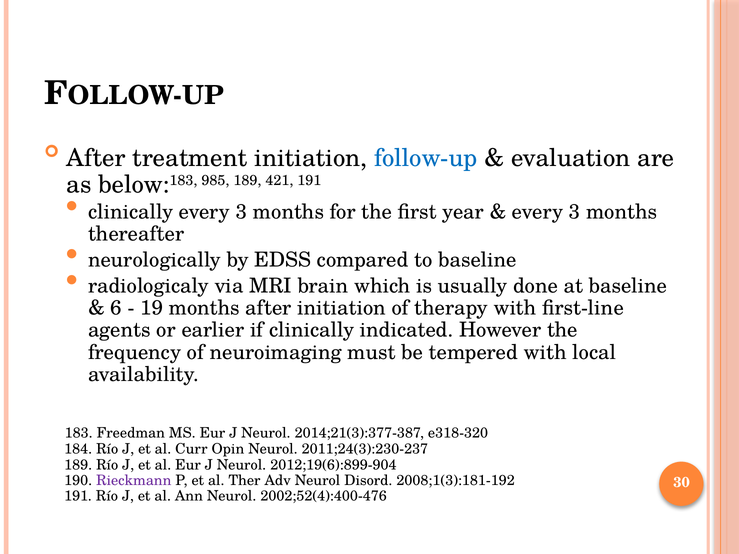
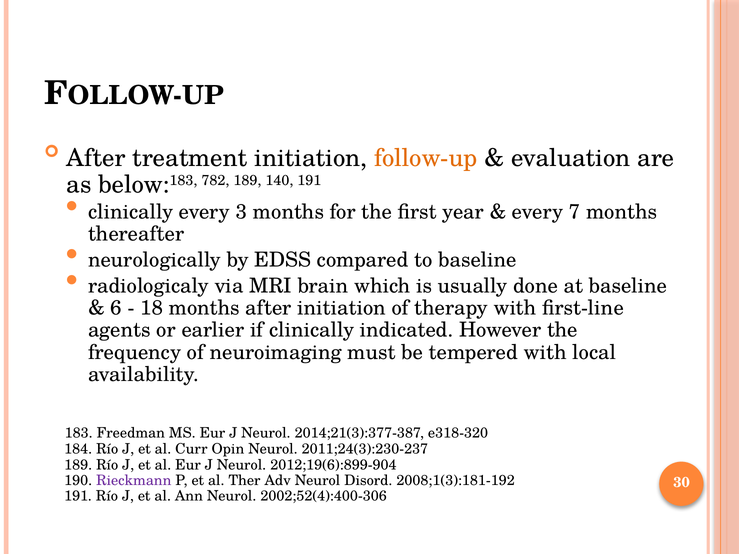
follow-up colour: blue -> orange (426, 158)
985: 985 -> 782 (215, 181)
421: 421 -> 140 (279, 181)
3: 3 -> 7 (575, 212)
19: 19 -> 18 (152, 308)
2002;52(4):400-476: 2002;52(4):400-476 -> 2002;52(4):400-306 (324, 496)
